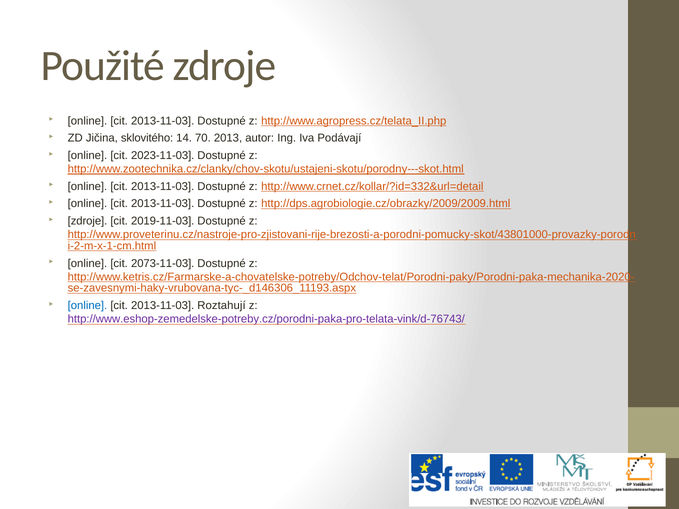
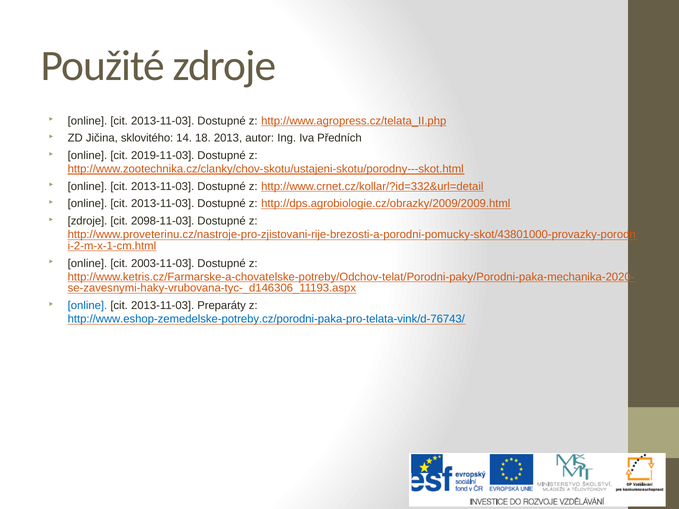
70: 70 -> 18 (203, 138)
Podávají: Podávají -> Předních (339, 138)
2023-11-03: 2023-11-03 -> 2019-11-03 (163, 156)
2019-11-03: 2019-11-03 -> 2098-11-03 (163, 221)
2073-11-03: 2073-11-03 -> 2003-11-03 (163, 263)
Roztahují: Roztahují -> Preparáty (222, 306)
http://www.eshop-zemedelske-potreby.cz/porodni-paka-pro-telata-vink/d-76743/ colour: purple -> blue (266, 319)
